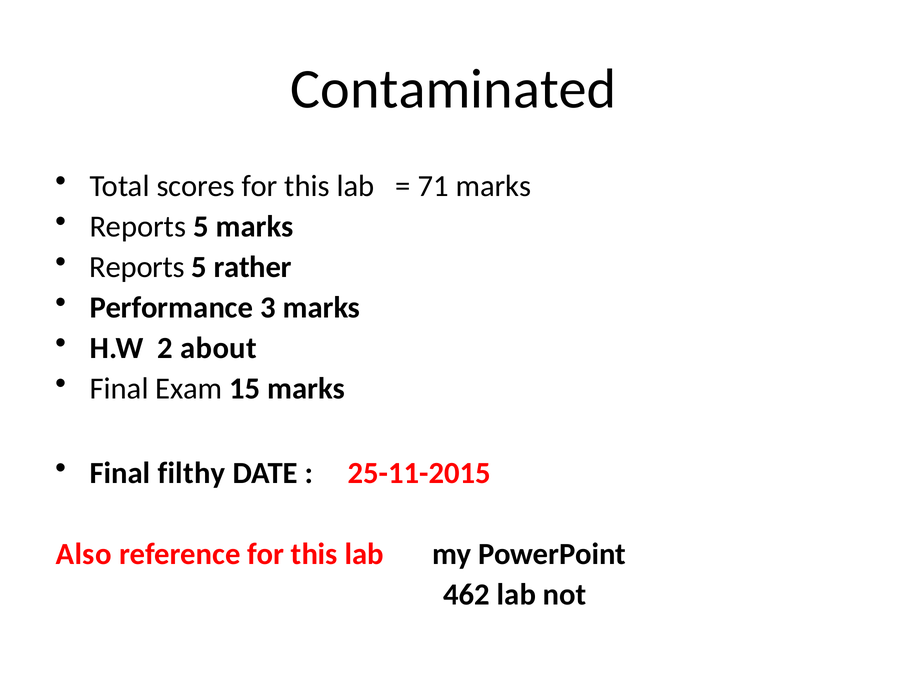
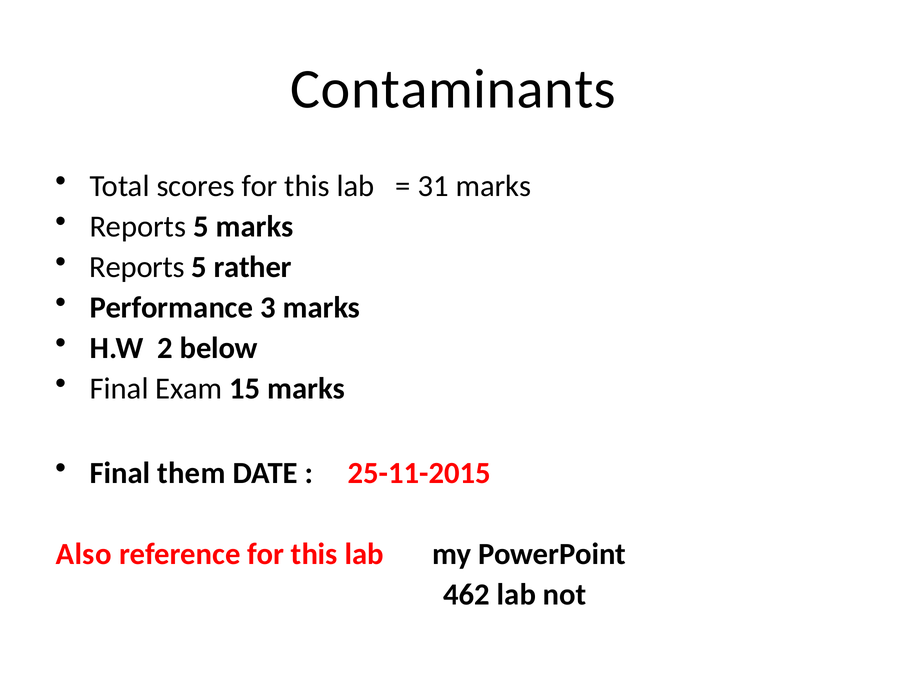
Contaminated: Contaminated -> Contaminants (453, 89)
71: 71 -> 31 (433, 186)
about: about -> below (219, 348)
filthy: filthy -> them (191, 473)
